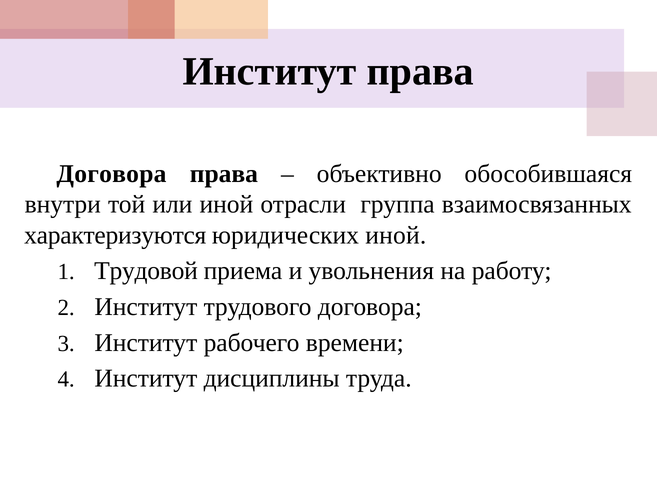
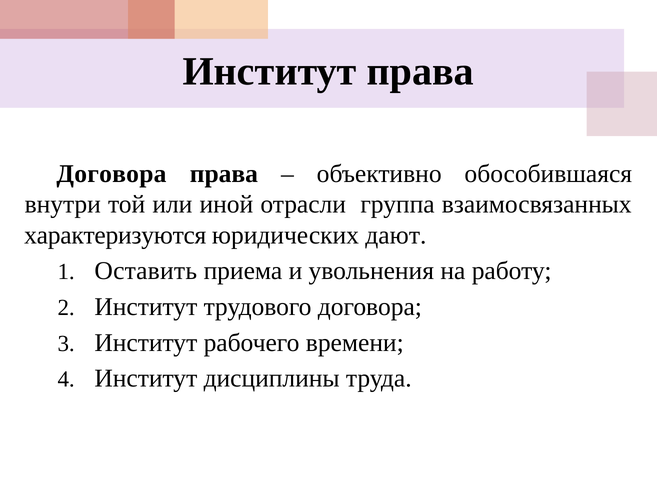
юридических иной: иной -> дают (396, 235)
Трудовой: Трудовой -> Оставить (146, 271)
